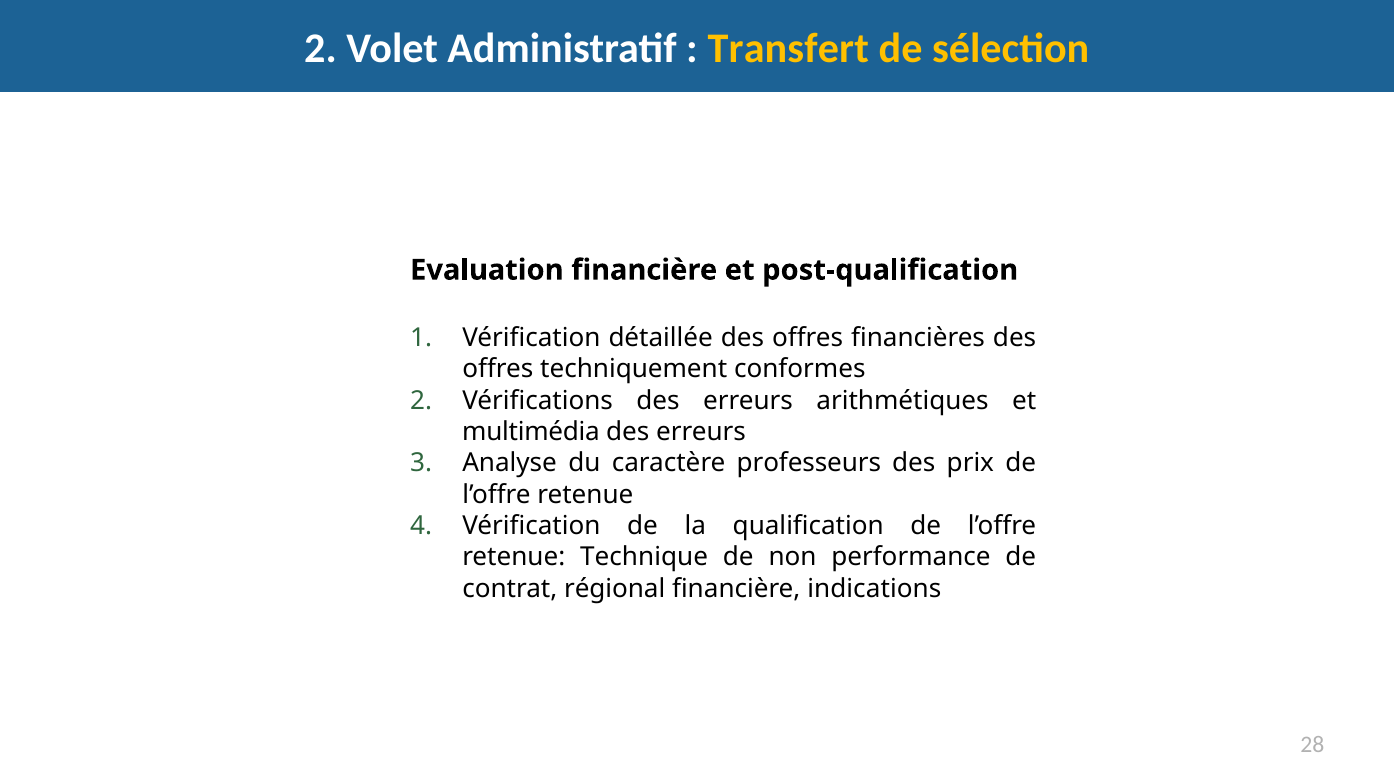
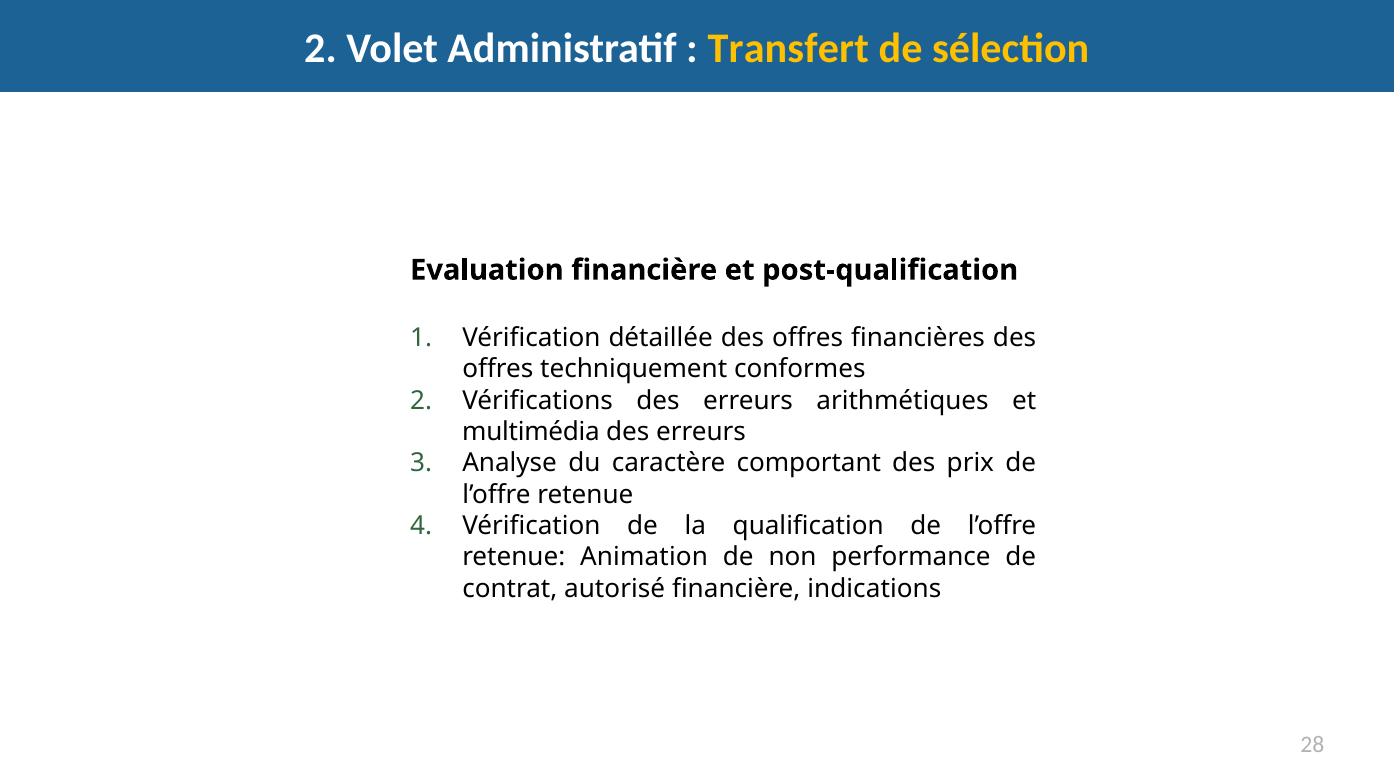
professeurs: professeurs -> comportant (809, 463)
Technique: Technique -> Animation (644, 557)
régional: régional -> autorisé (615, 589)
